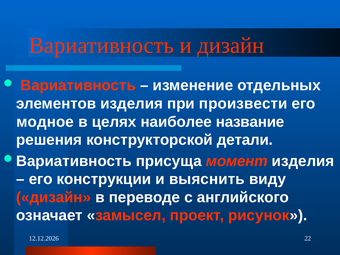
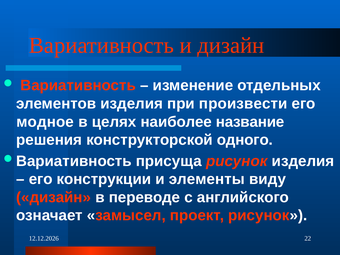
детали: детали -> одного (245, 140)
присуща момент: момент -> рисунок (237, 161)
выяснить: выяснить -> элементы (207, 179)
